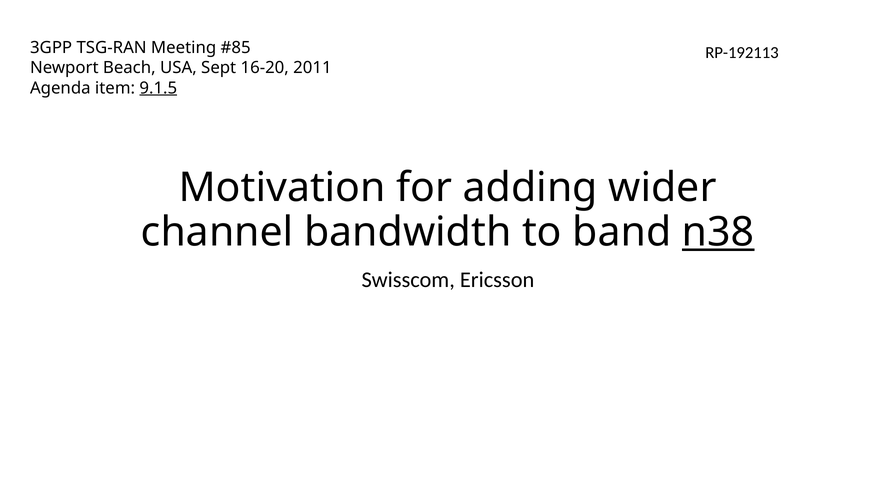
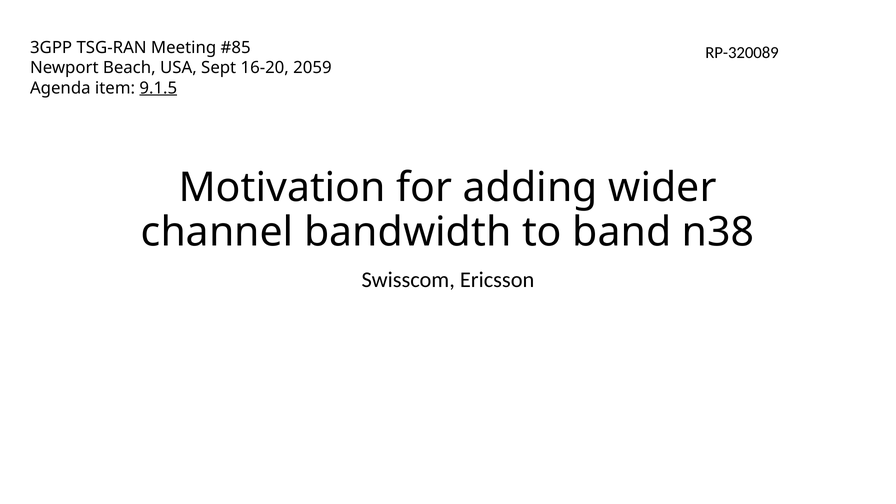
RP-192113: RP-192113 -> RP-320089 (742, 53)
2011: 2011 -> 2059 (312, 68)
n38 underline: present -> none (718, 232)
